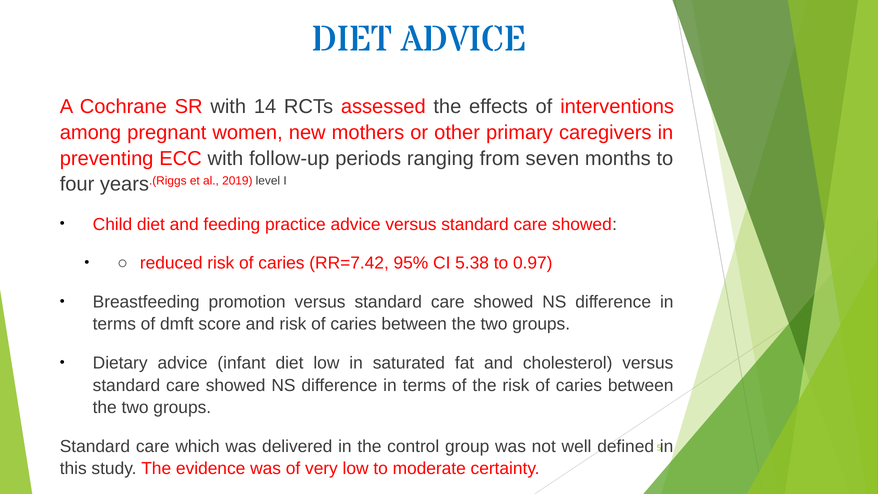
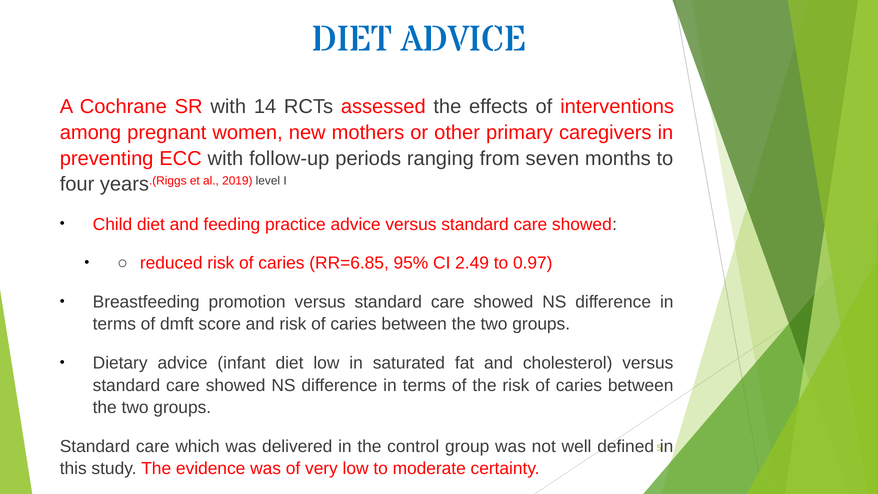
RR=7.42: RR=7.42 -> RR=6.85 (349, 263)
5.38: 5.38 -> 2.49 (472, 263)
